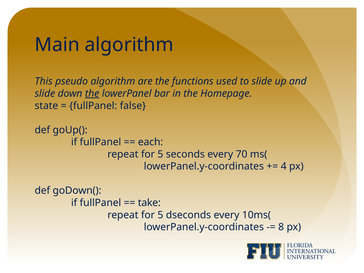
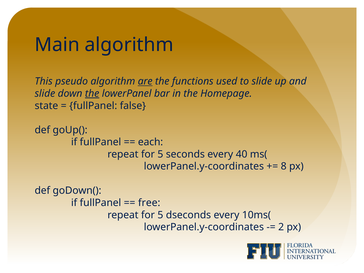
are underline: none -> present (145, 81)
70: 70 -> 40 (242, 154)
4: 4 -> 8 (284, 166)
take: take -> free (149, 203)
8: 8 -> 2 (281, 227)
